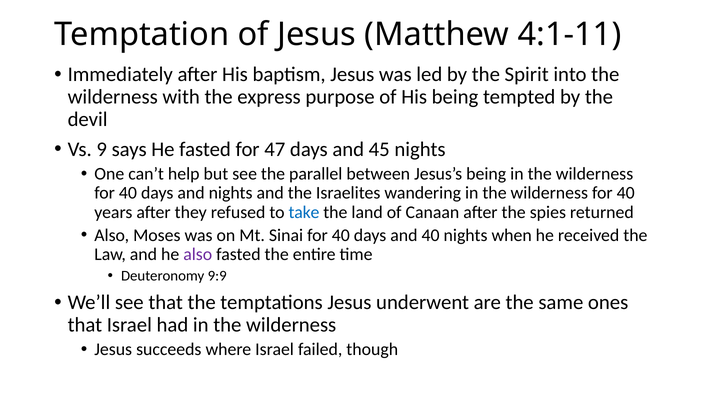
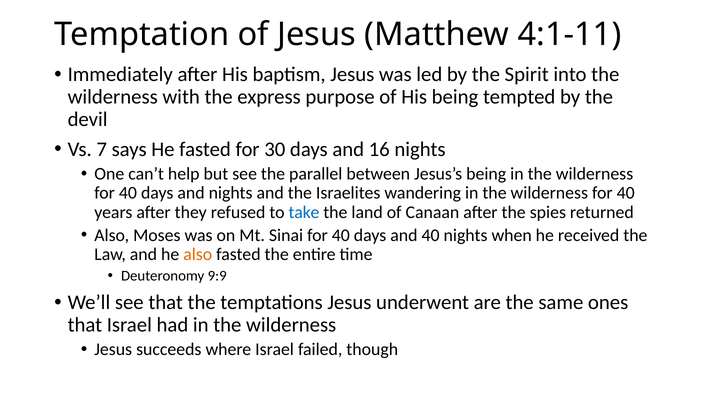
9: 9 -> 7 (102, 149)
47: 47 -> 30 (275, 149)
45: 45 -> 16 (379, 149)
also colour: purple -> orange (198, 254)
